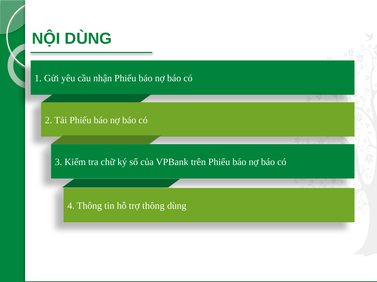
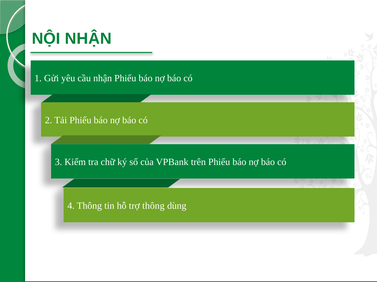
NỘI DÙNG: DÙNG -> NHẬN (88, 39)
